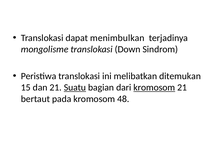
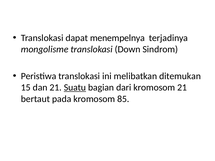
menimbulkan: menimbulkan -> menempelnya (117, 38)
kromosom underline: present -> none (154, 88)
48: 48 -> 85 (123, 99)
